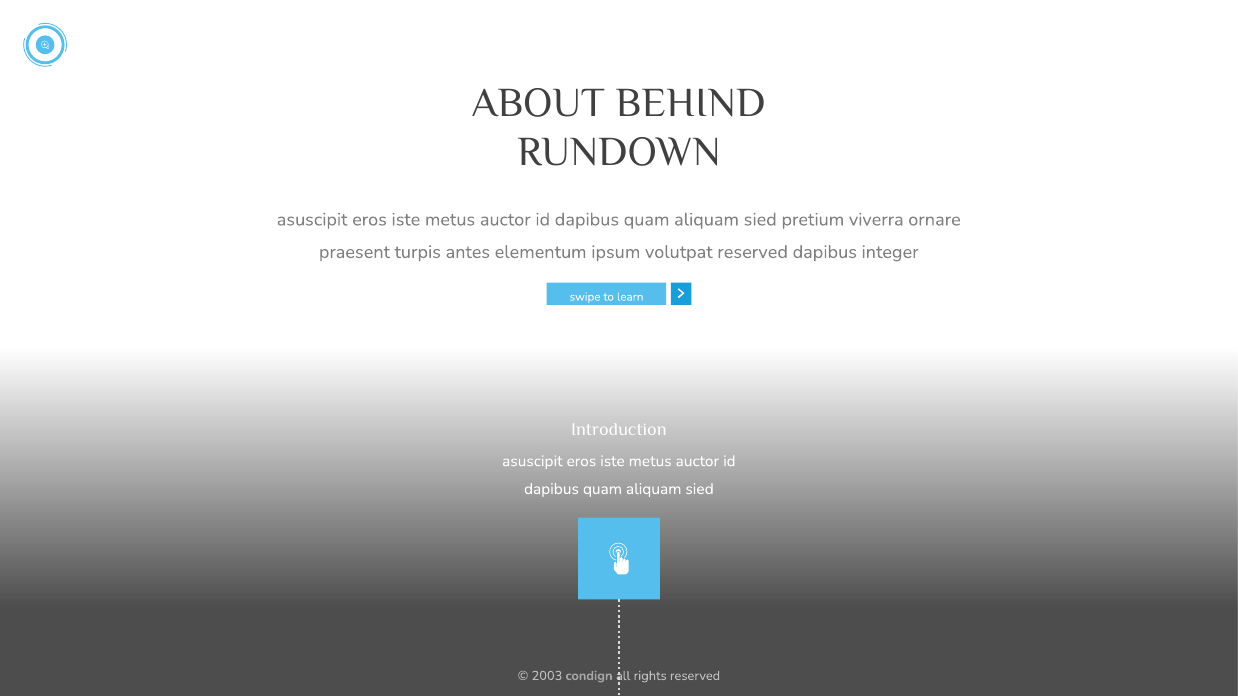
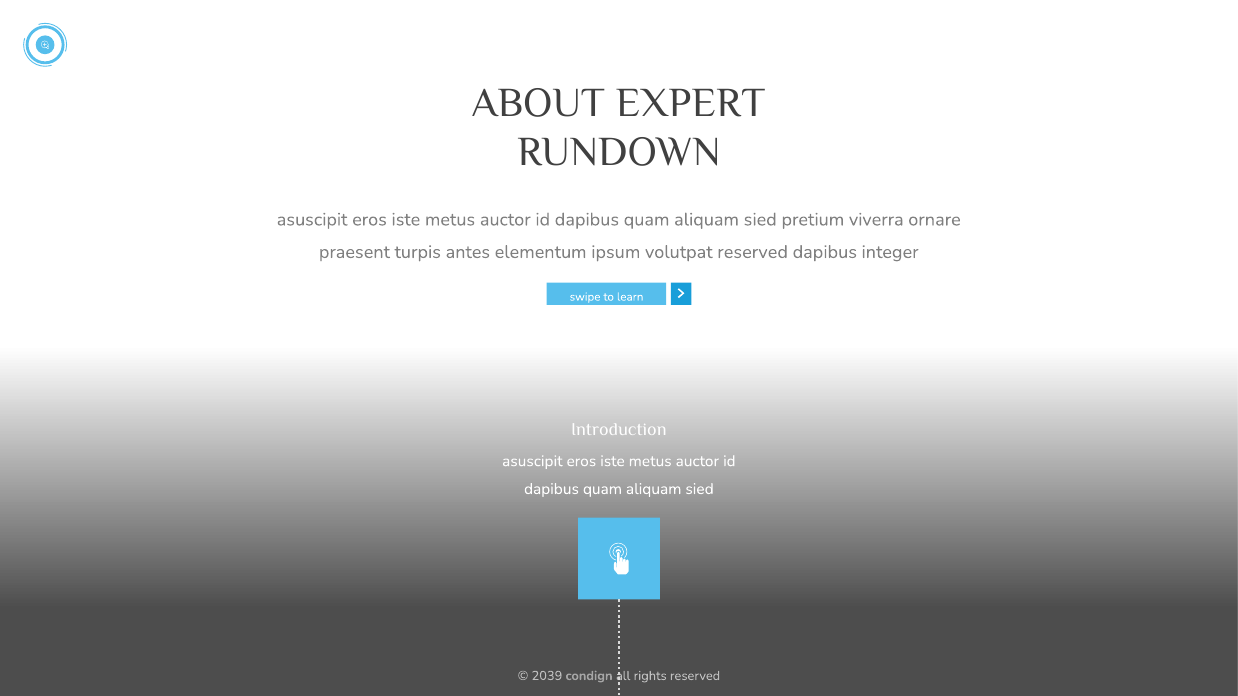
BEHIND: BEHIND -> EXPERT (691, 103)
2003: 2003 -> 2039 (547, 676)
